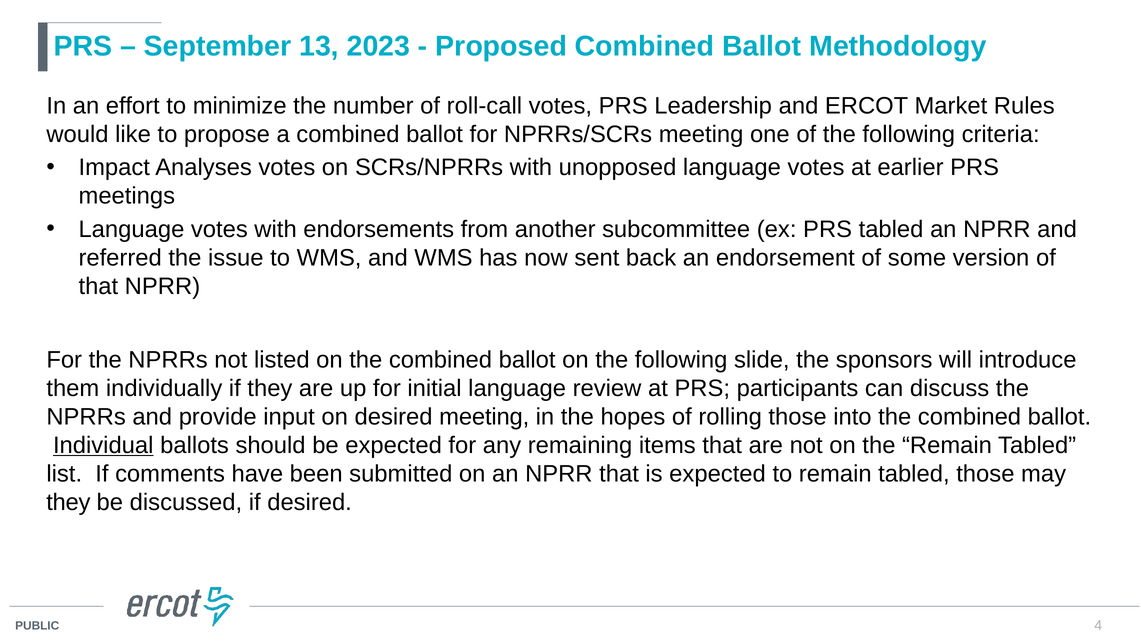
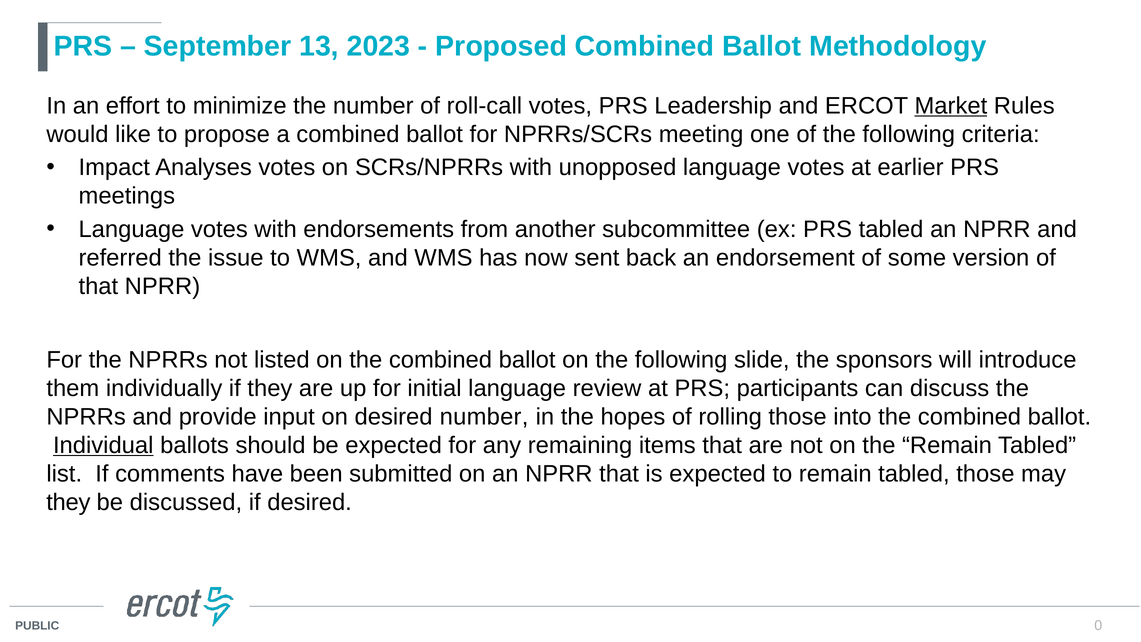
Market underline: none -> present (951, 106)
desired meeting: meeting -> number (484, 417)
4: 4 -> 0 (1098, 625)
